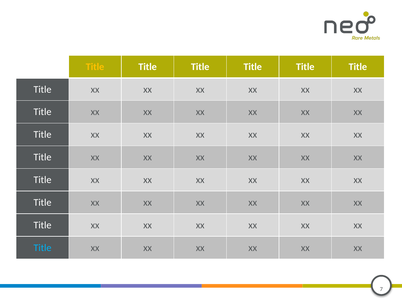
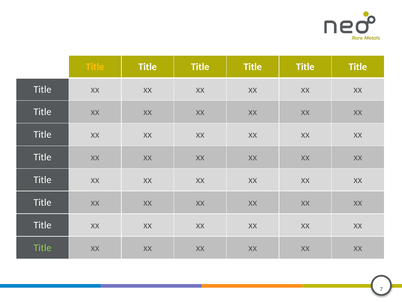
Title colour: light blue -> light green (42, 247)
